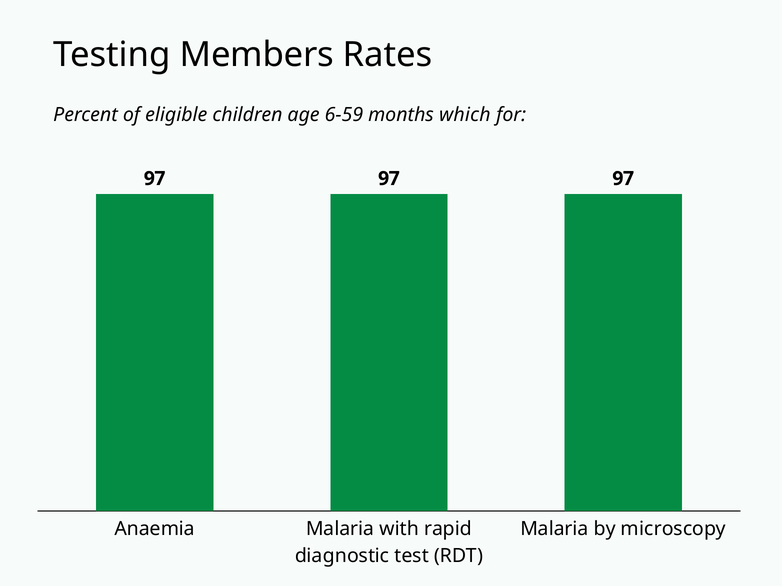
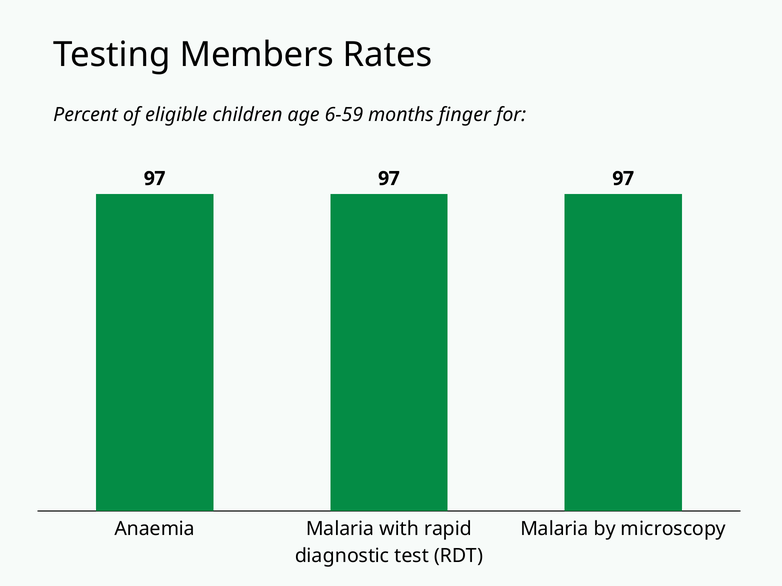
which: which -> finger (465, 115)
